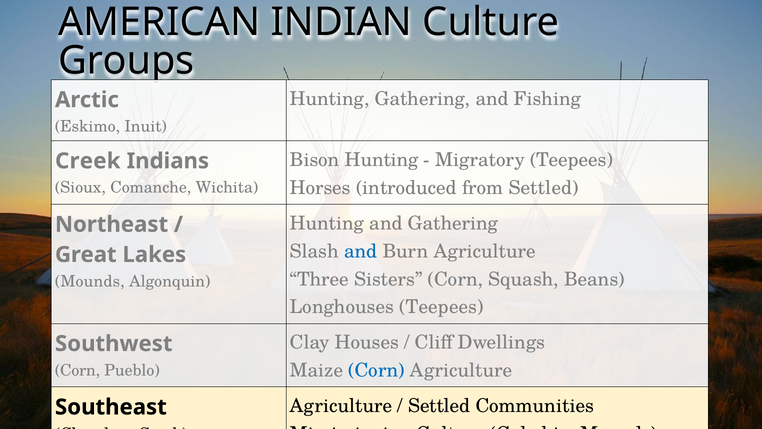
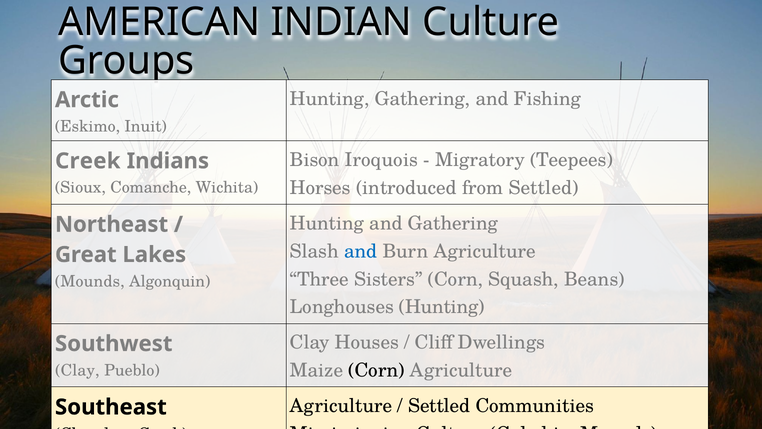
Bison Hunting: Hunting -> Iroquois (381, 160)
Longhouses Teepees: Teepees -> Hunting (442, 307)
Corn colour: blue -> black (376, 370)
Corn: Corn -> Clay (77, 370)
